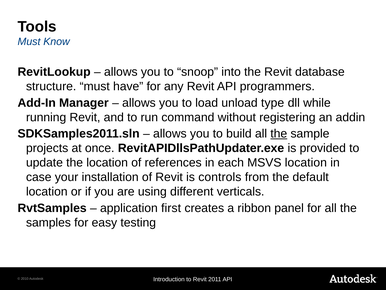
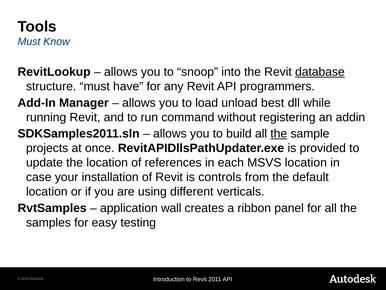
database underline: none -> present (320, 72)
type: type -> best (273, 103)
first: first -> wall (171, 208)
